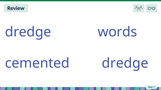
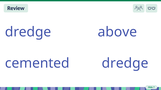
words: words -> above (117, 32)
